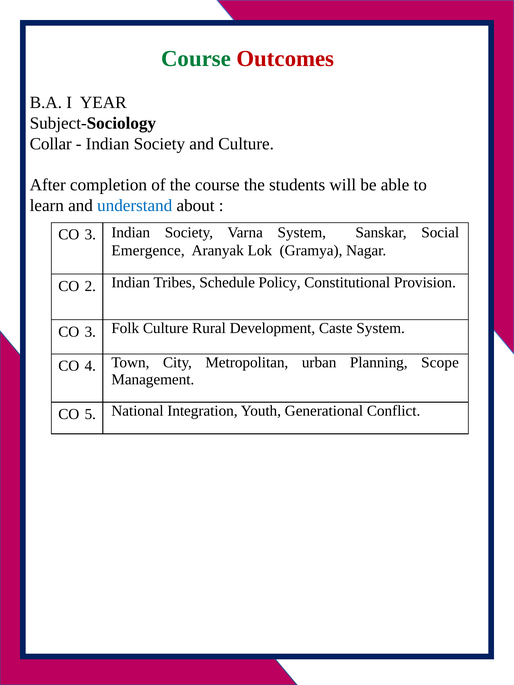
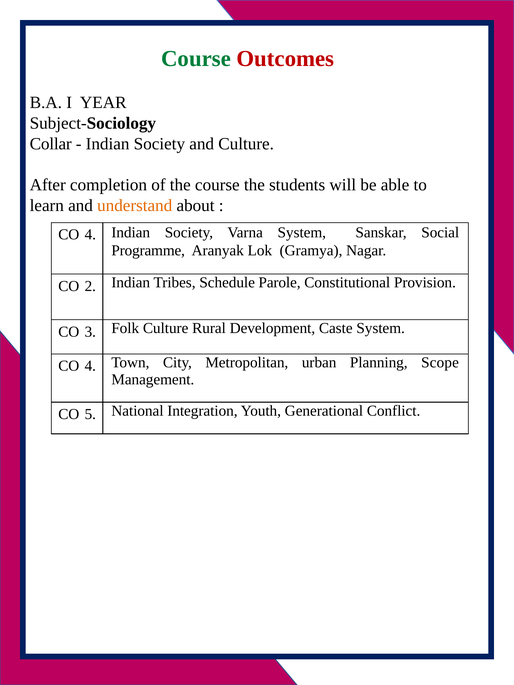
understand colour: blue -> orange (135, 205)
3: 3 -> 4 (90, 235)
Emergence: Emergence -> Programme (148, 251)
Policy: Policy -> Parole (280, 283)
